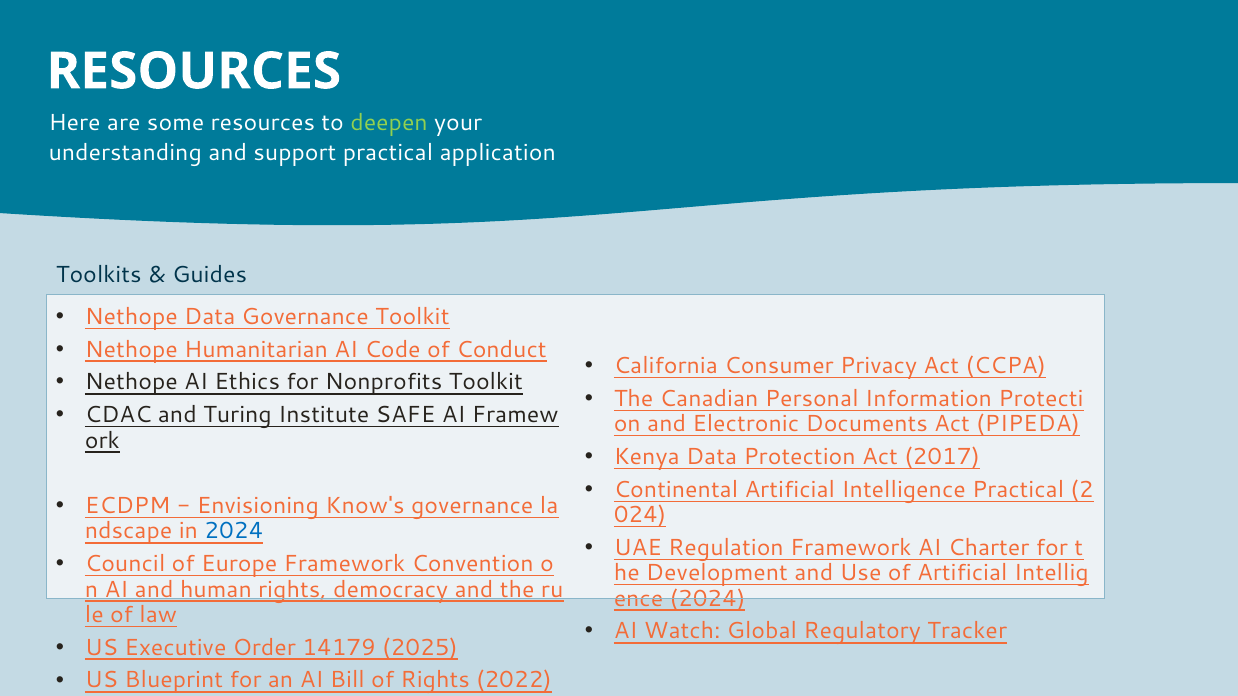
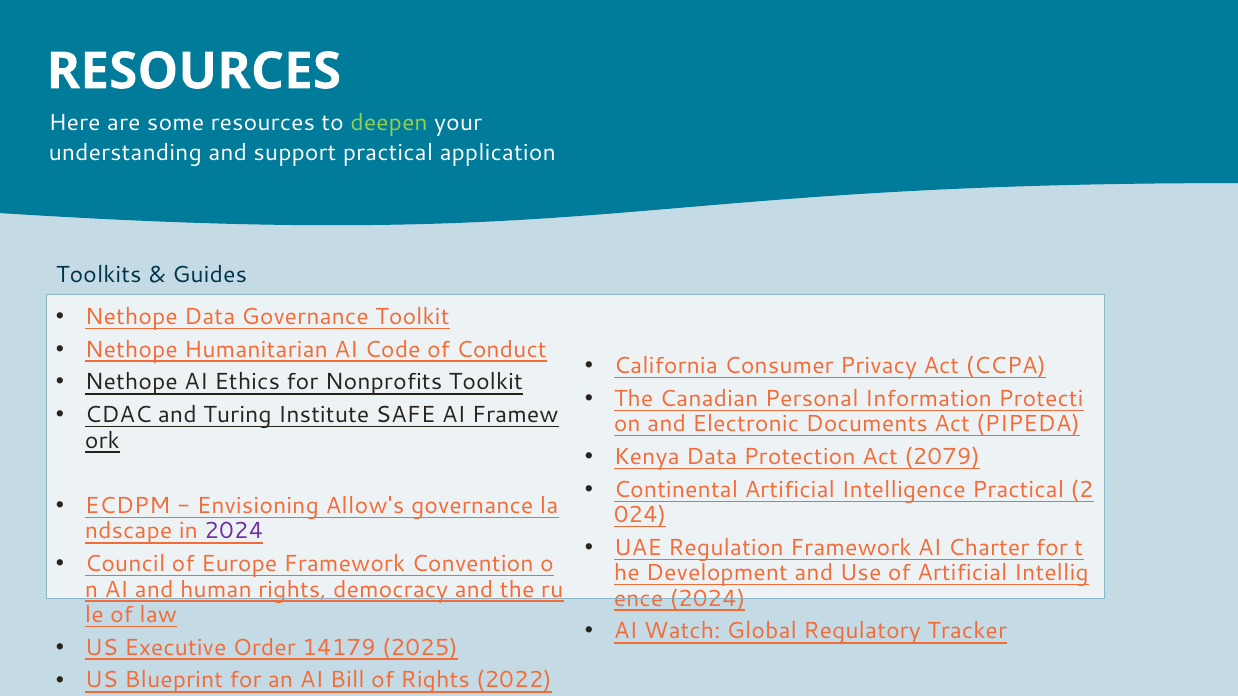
2017: 2017 -> 2079 (942, 457)
Know's: Know's -> Allow's (365, 506)
2024 colour: blue -> purple (234, 532)
